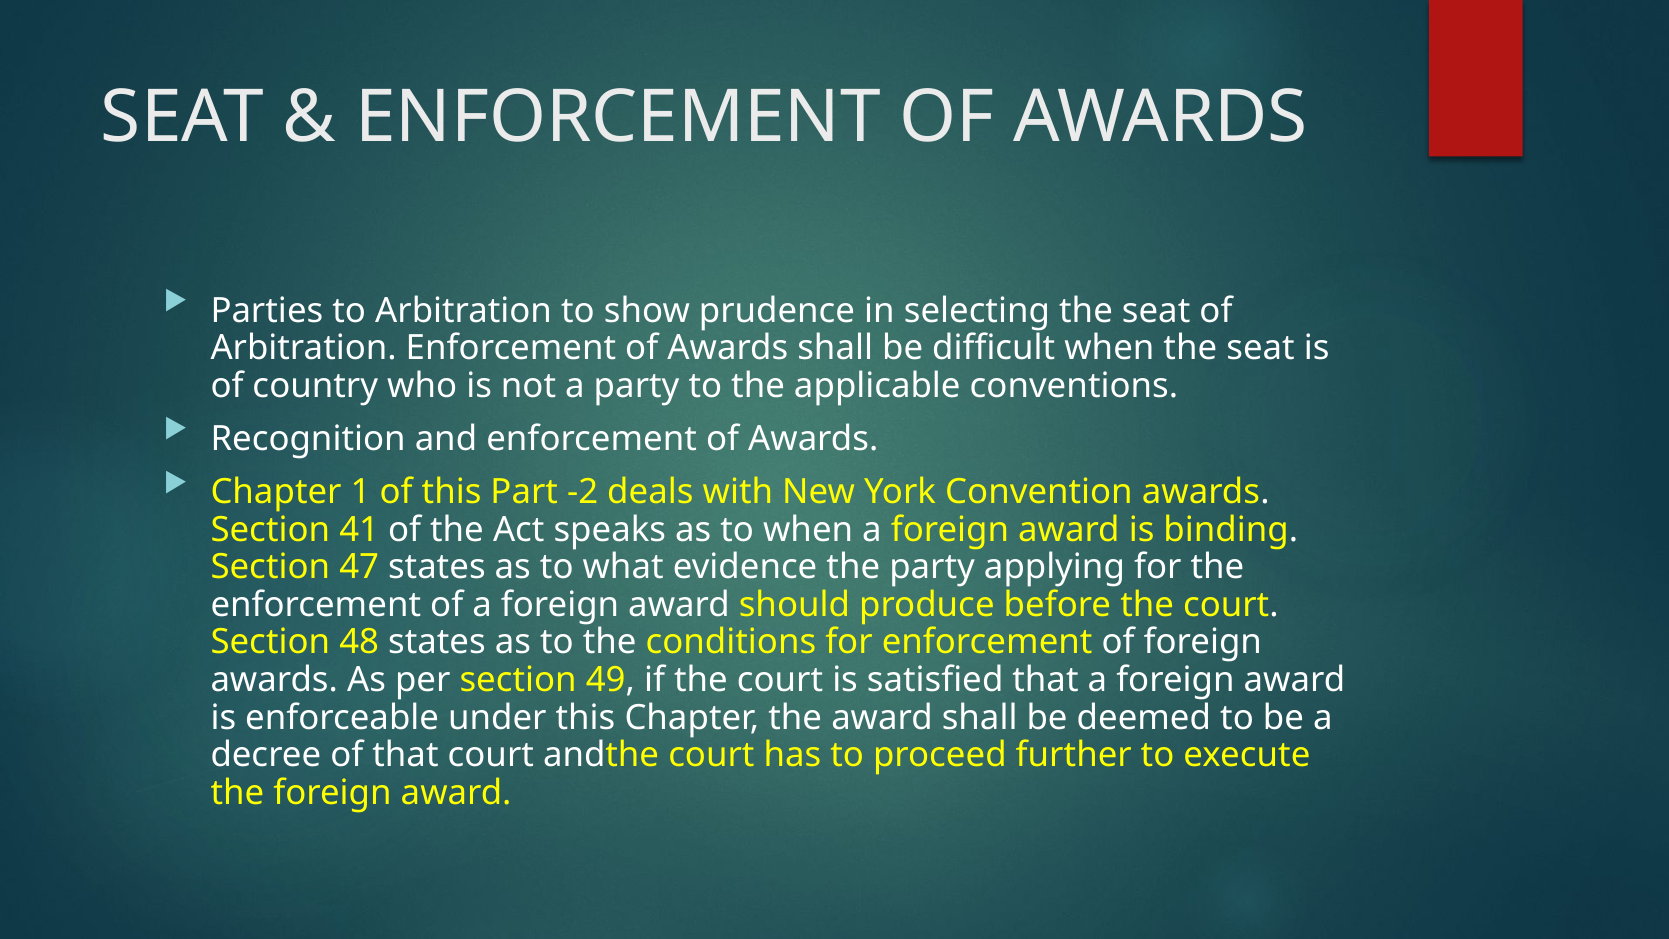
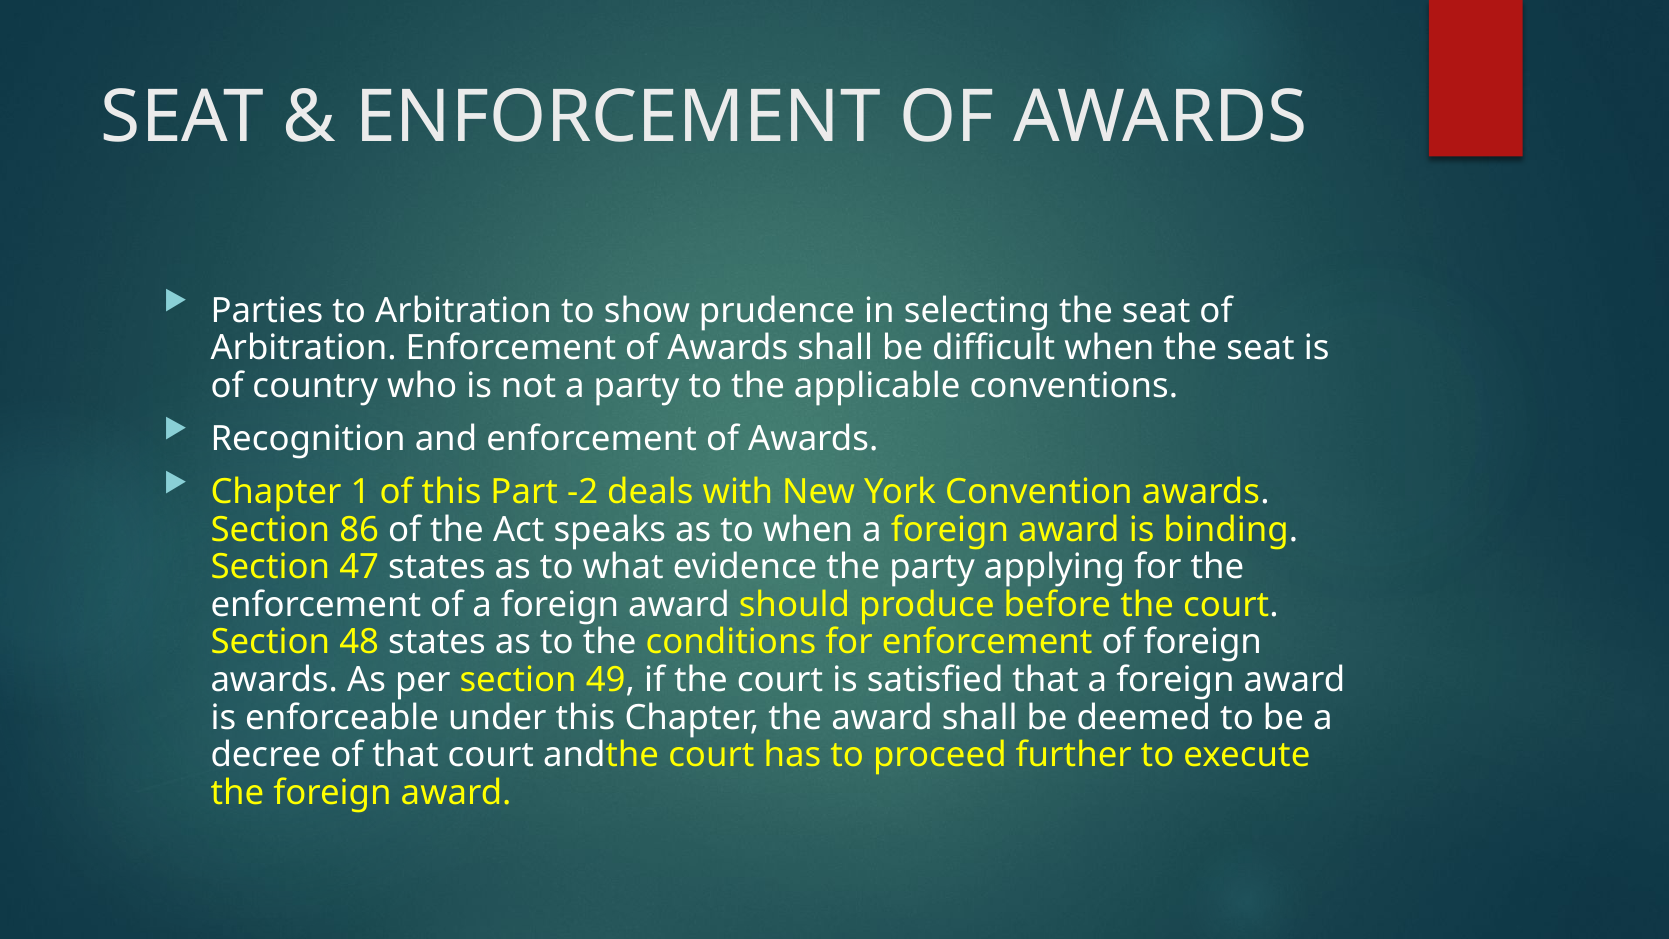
41: 41 -> 86 (359, 530)
